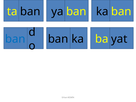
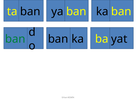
ban colour: blue -> green (15, 39)
